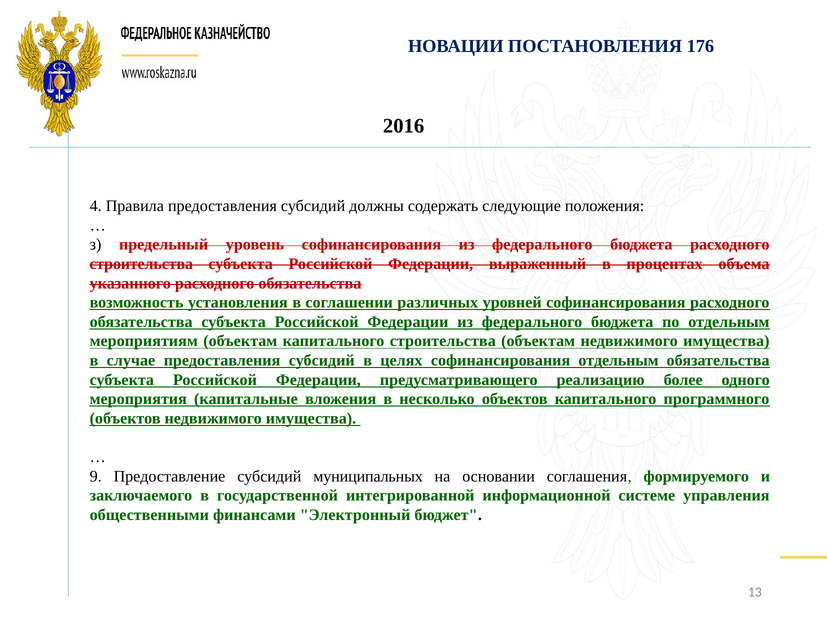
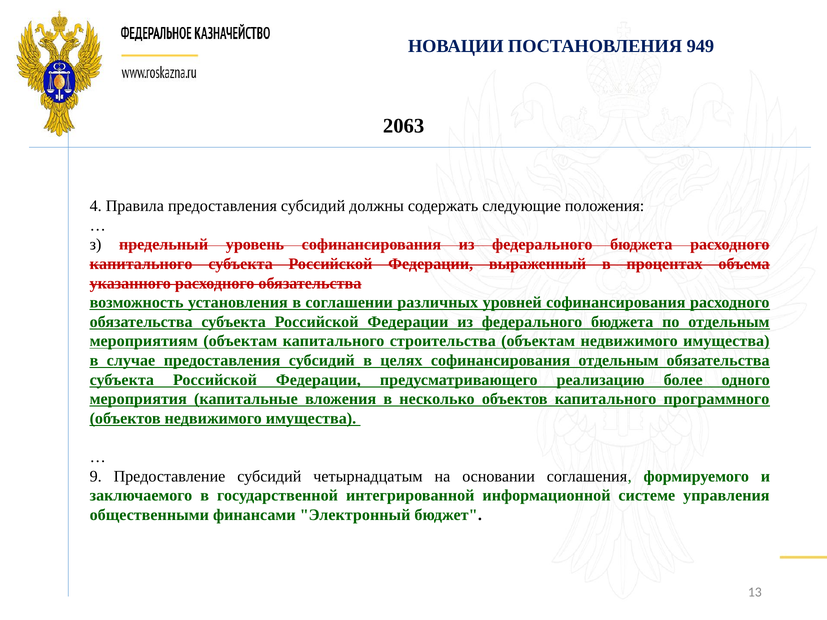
176: 176 -> 949 (700, 46)
2016: 2016 -> 2063 (404, 126)
строительства: строительства -> капитального (141, 264)
муниципальных: муниципальных -> четырнадцатым (368, 476)
